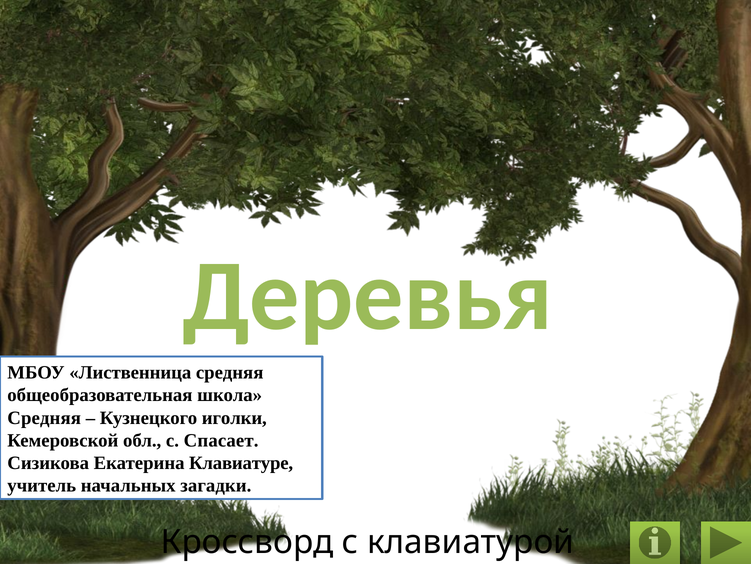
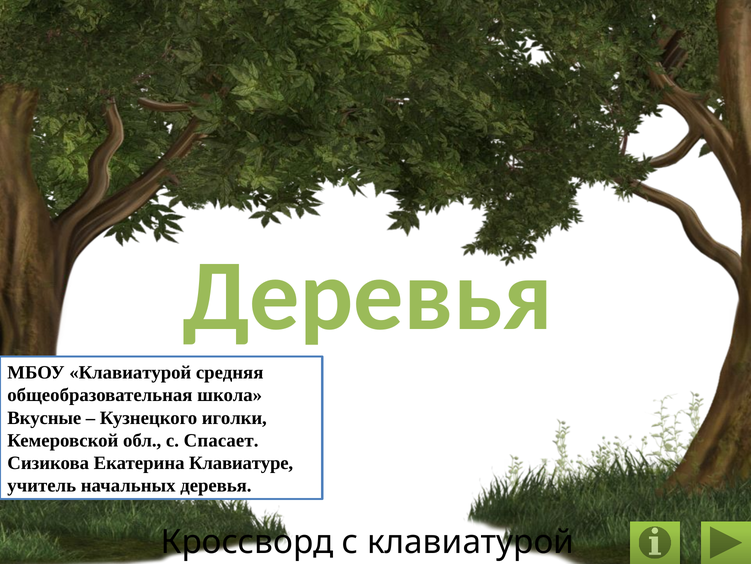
МБОУ Лиственница: Лиственница -> Клавиатурой (130, 372)
Средняя: Средняя -> Вкусные (44, 417)
начальных загадки: загадки -> деревья (216, 485)
